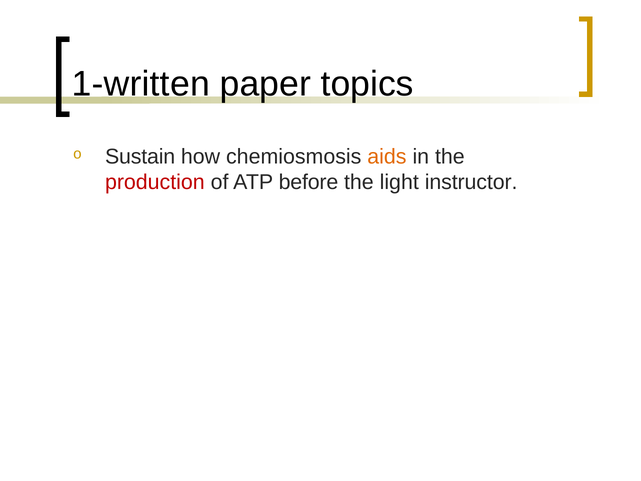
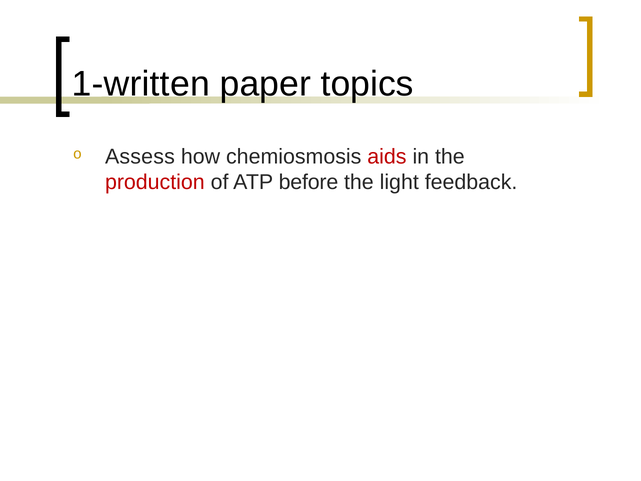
Sustain: Sustain -> Assess (140, 156)
aids colour: orange -> red (387, 156)
instructor: instructor -> feedback (471, 182)
